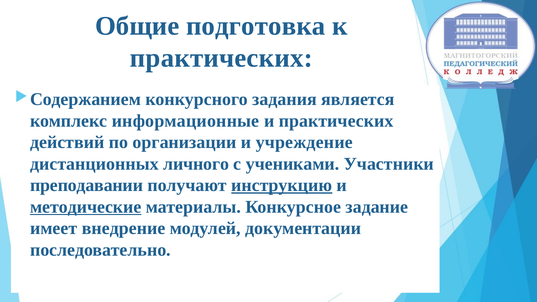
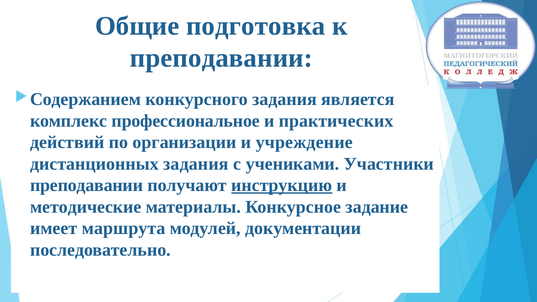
практических: практических -> преподавании (221, 58)
информационные: информационные -> профессиональное (186, 121)
дистанционных личного: личного -> задания (196, 164)
методические underline: present -> none (86, 207)
внедрение: внедрение -> маршрута (124, 228)
